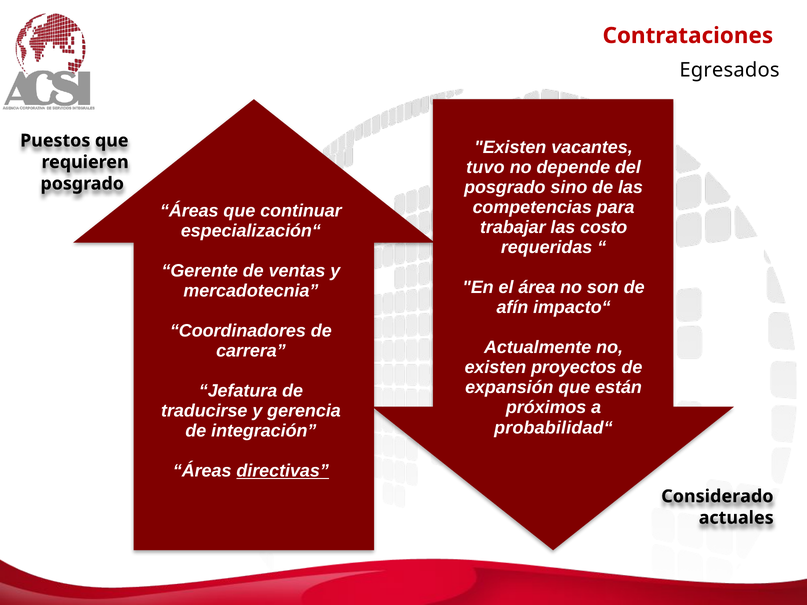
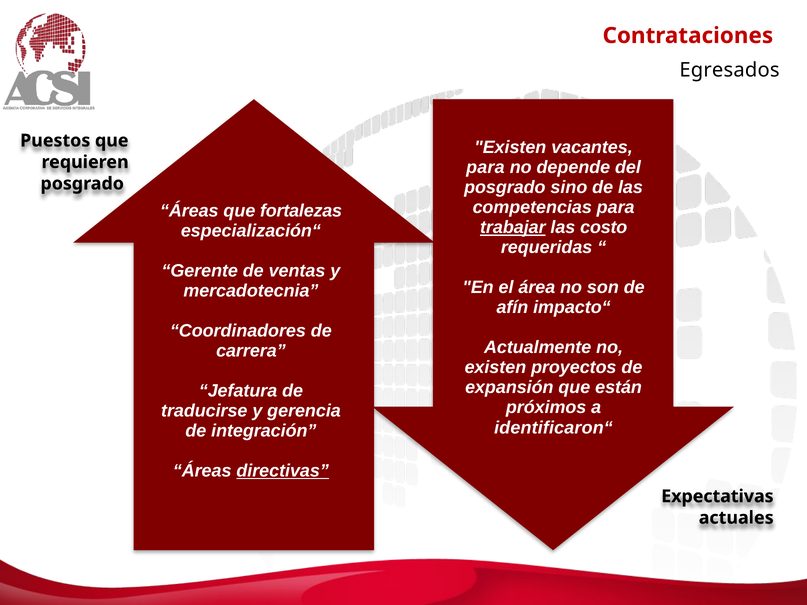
tuvo: tuvo -> para (485, 168)
continuar: continuar -> fortalezas (301, 211)
trabajar underline: none -> present (513, 228)
probabilidad“: probabilidad“ -> identificaron“ (553, 428)
Considerado: Considerado -> Expectativas (717, 497)
